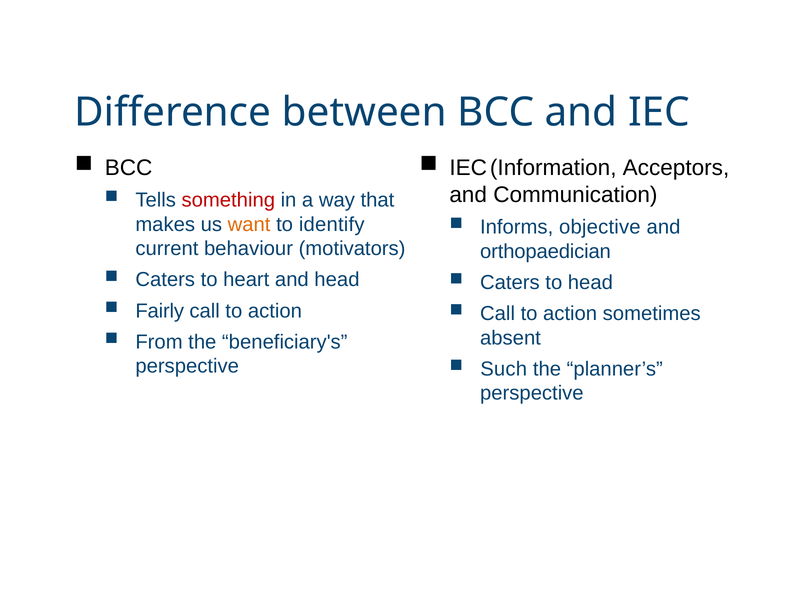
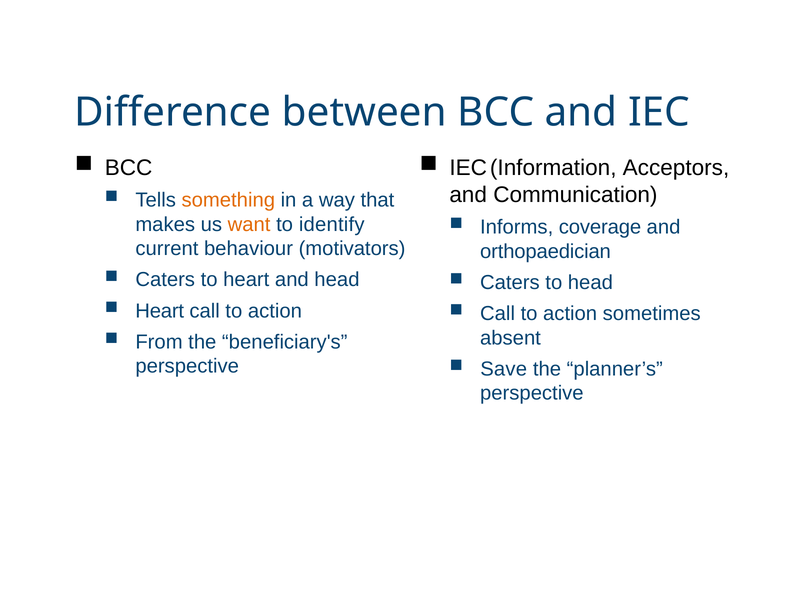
something colour: red -> orange (228, 200)
objective: objective -> coverage (600, 227)
Fairly: Fairly -> Heart (160, 311)
Such: Such -> Save (504, 369)
